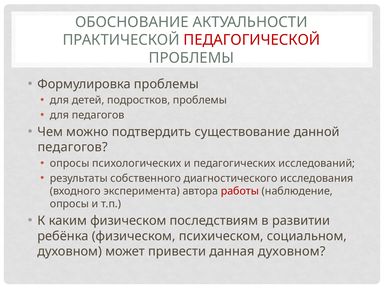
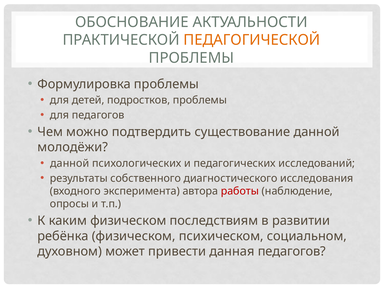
ПЕДАГОГИЧЕСКОЙ colour: red -> orange (252, 40)
педагогов: педагогов -> молодёжи (73, 147)
опросы: опросы -> данной (70, 163)
данная духовном: духовном -> педагогов (292, 251)
